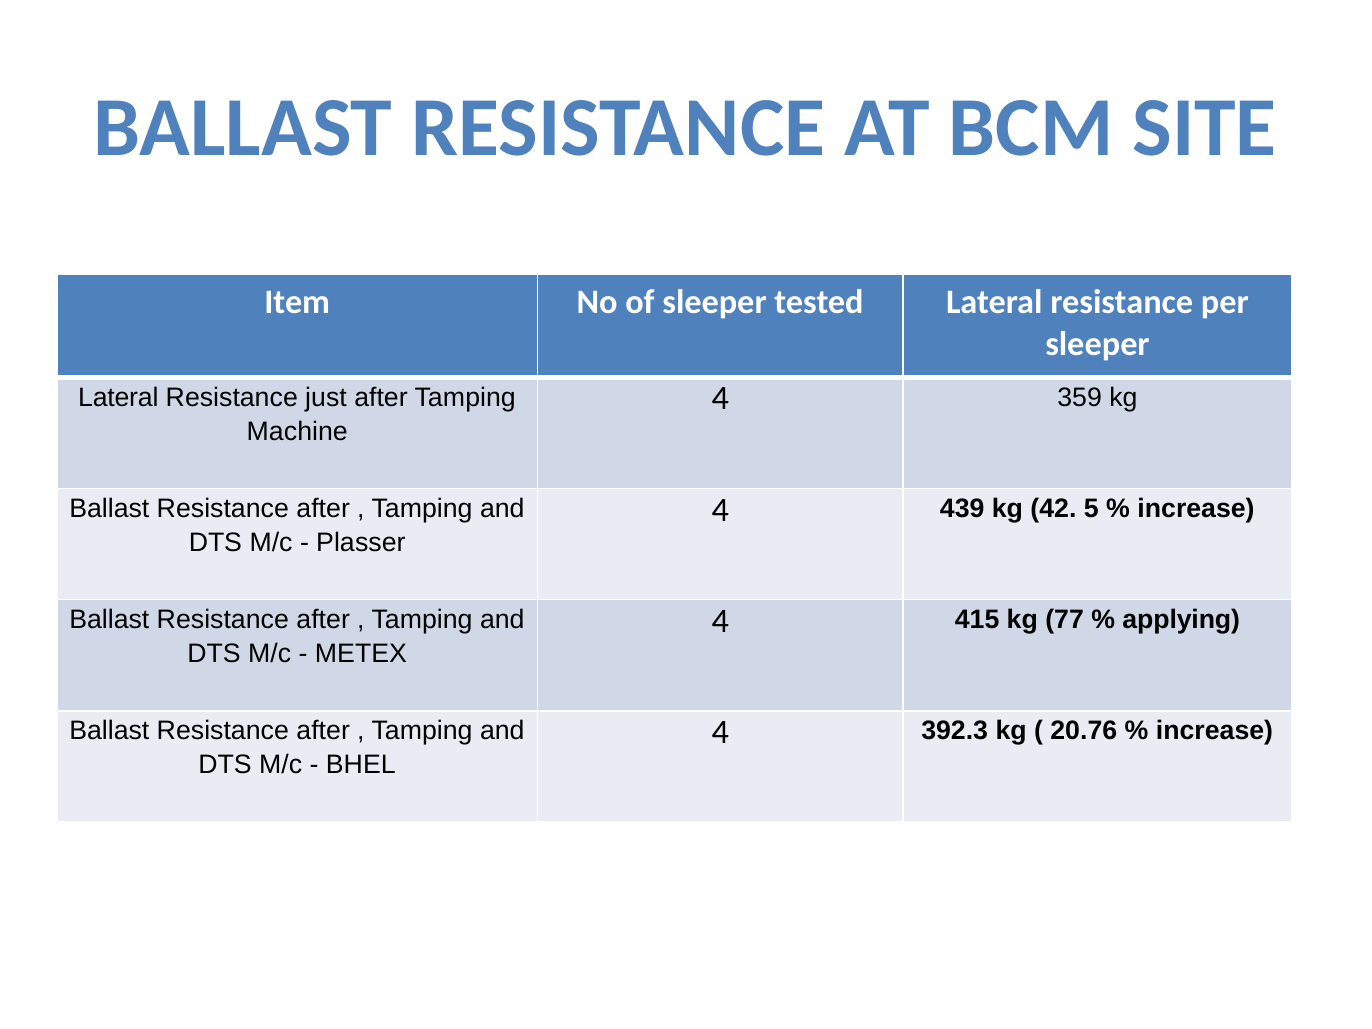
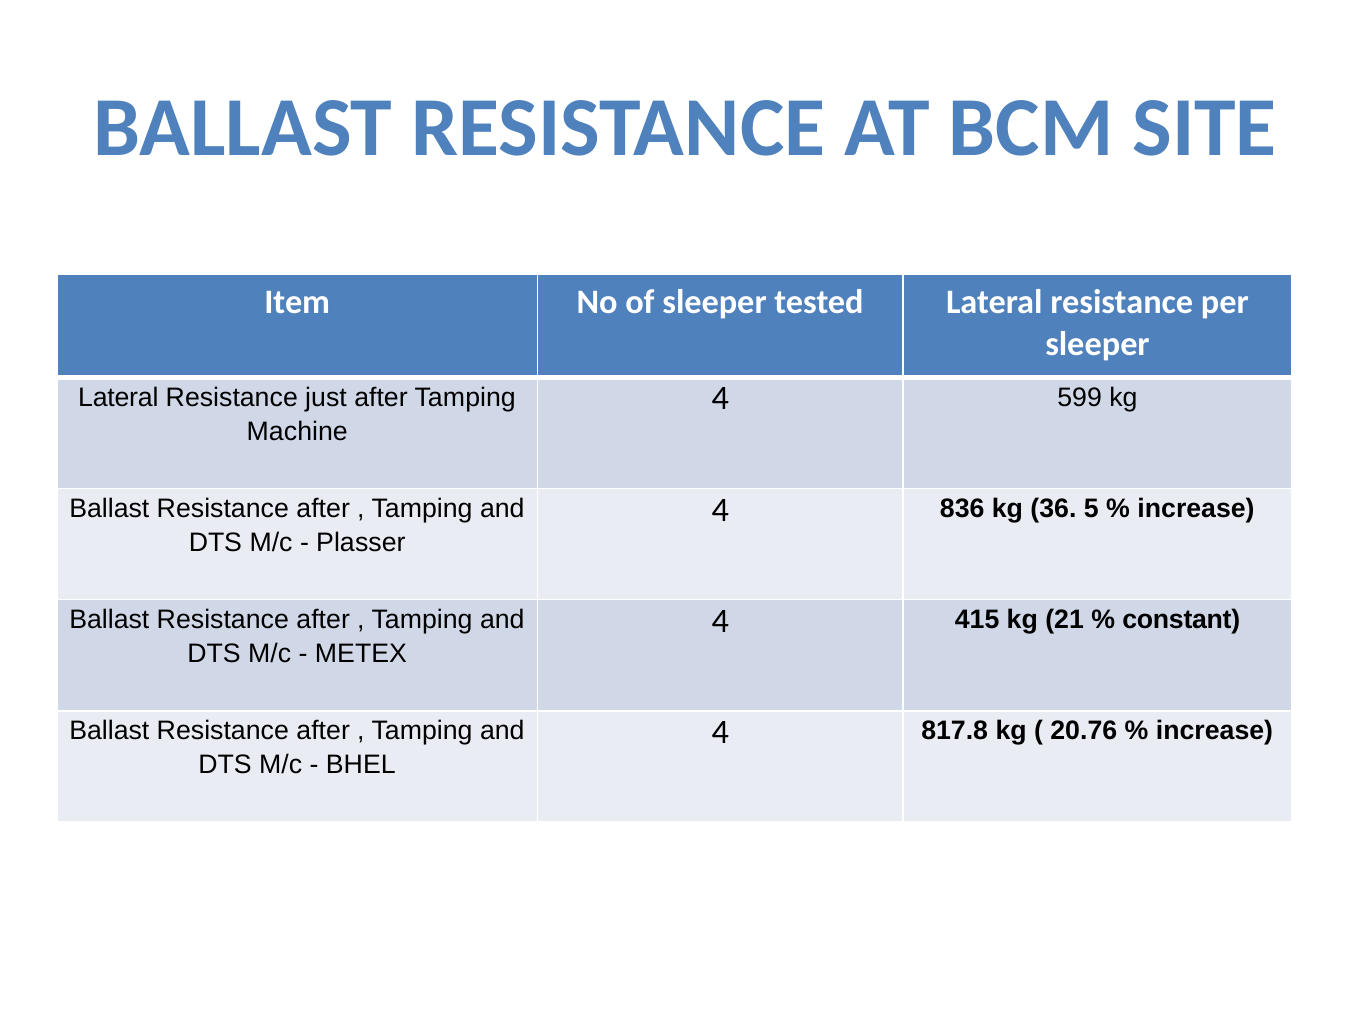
359: 359 -> 599 (1080, 397)
439: 439 -> 836 (962, 508)
42: 42 -> 36 (1053, 508)
77: 77 -> 21 (1065, 620)
applying: applying -> constant (1181, 620)
392.3: 392.3 -> 817.8 (955, 731)
